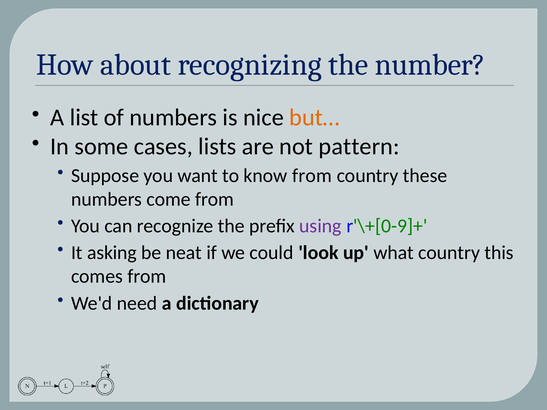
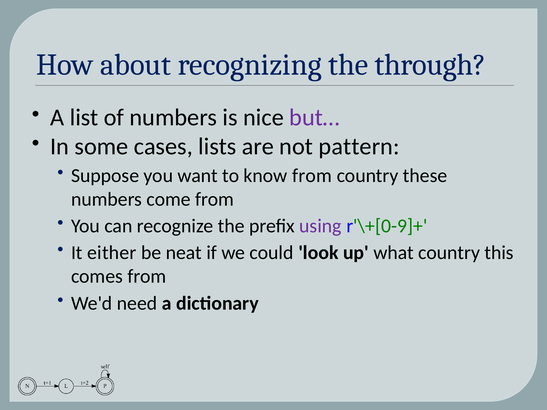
number: number -> through (430, 65)
but… colour: orange -> purple (314, 117)
asking: asking -> either (112, 253)
